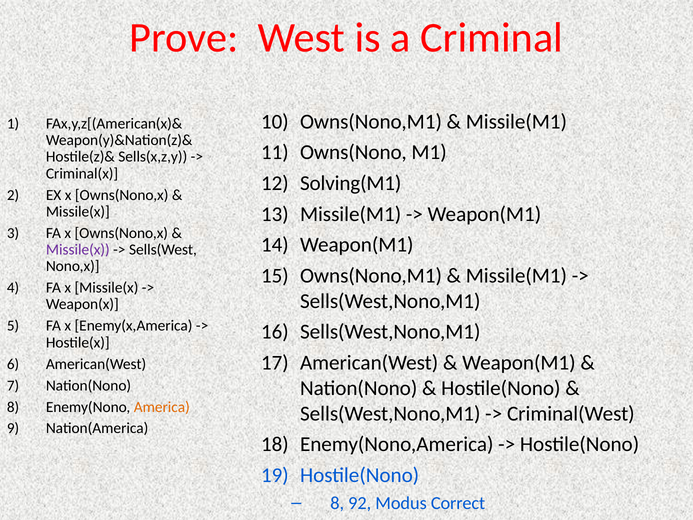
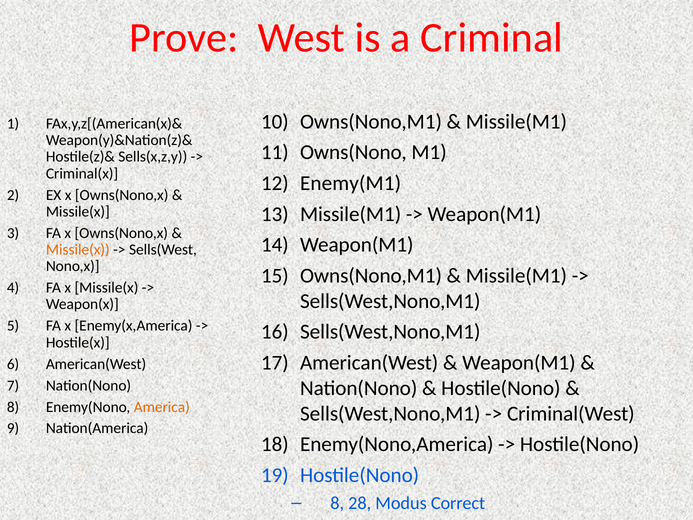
Solving(M1: Solving(M1 -> Enemy(M1 (351, 183)
Missile(x colour: purple -> orange (78, 250)
92: 92 -> 28 (360, 503)
